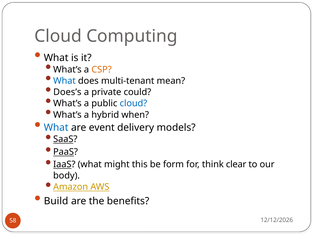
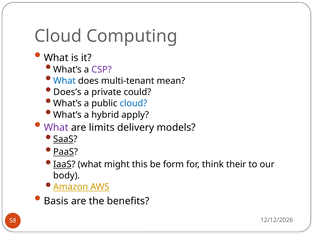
CSP colour: orange -> purple (102, 69)
when: when -> apply (135, 115)
What colour: blue -> purple (56, 127)
event: event -> limits (102, 127)
clear: clear -> their (236, 164)
Build: Build -> Basis (56, 201)
